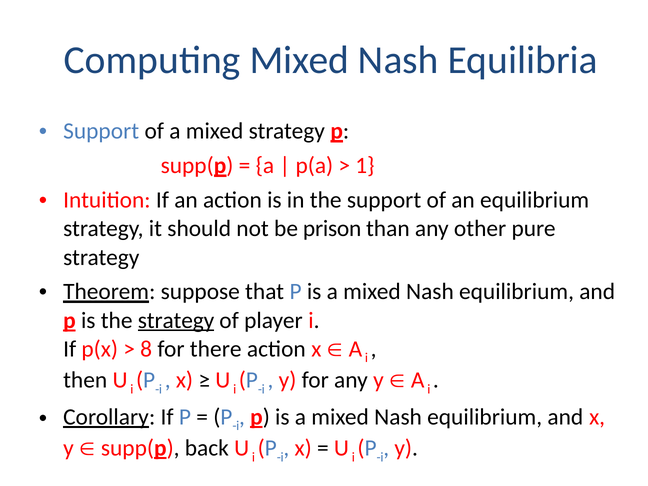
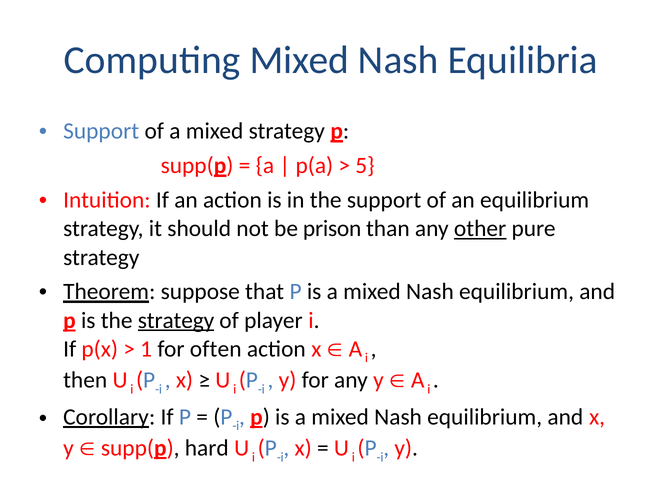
1: 1 -> 5 (365, 166)
other underline: none -> present (480, 229)
8: 8 -> 1 (146, 349)
there: there -> often (216, 349)
back: back -> hard (207, 448)
